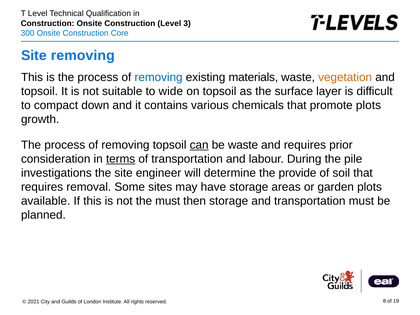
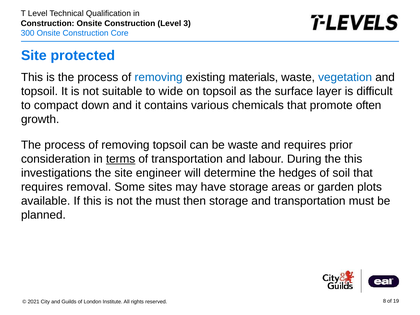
Site removing: removing -> protected (83, 56)
vegetation colour: orange -> blue (345, 77)
promote plots: plots -> often (369, 105)
can underline: present -> none (199, 145)
the pile: pile -> this (353, 159)
provide: provide -> hedges (298, 173)
